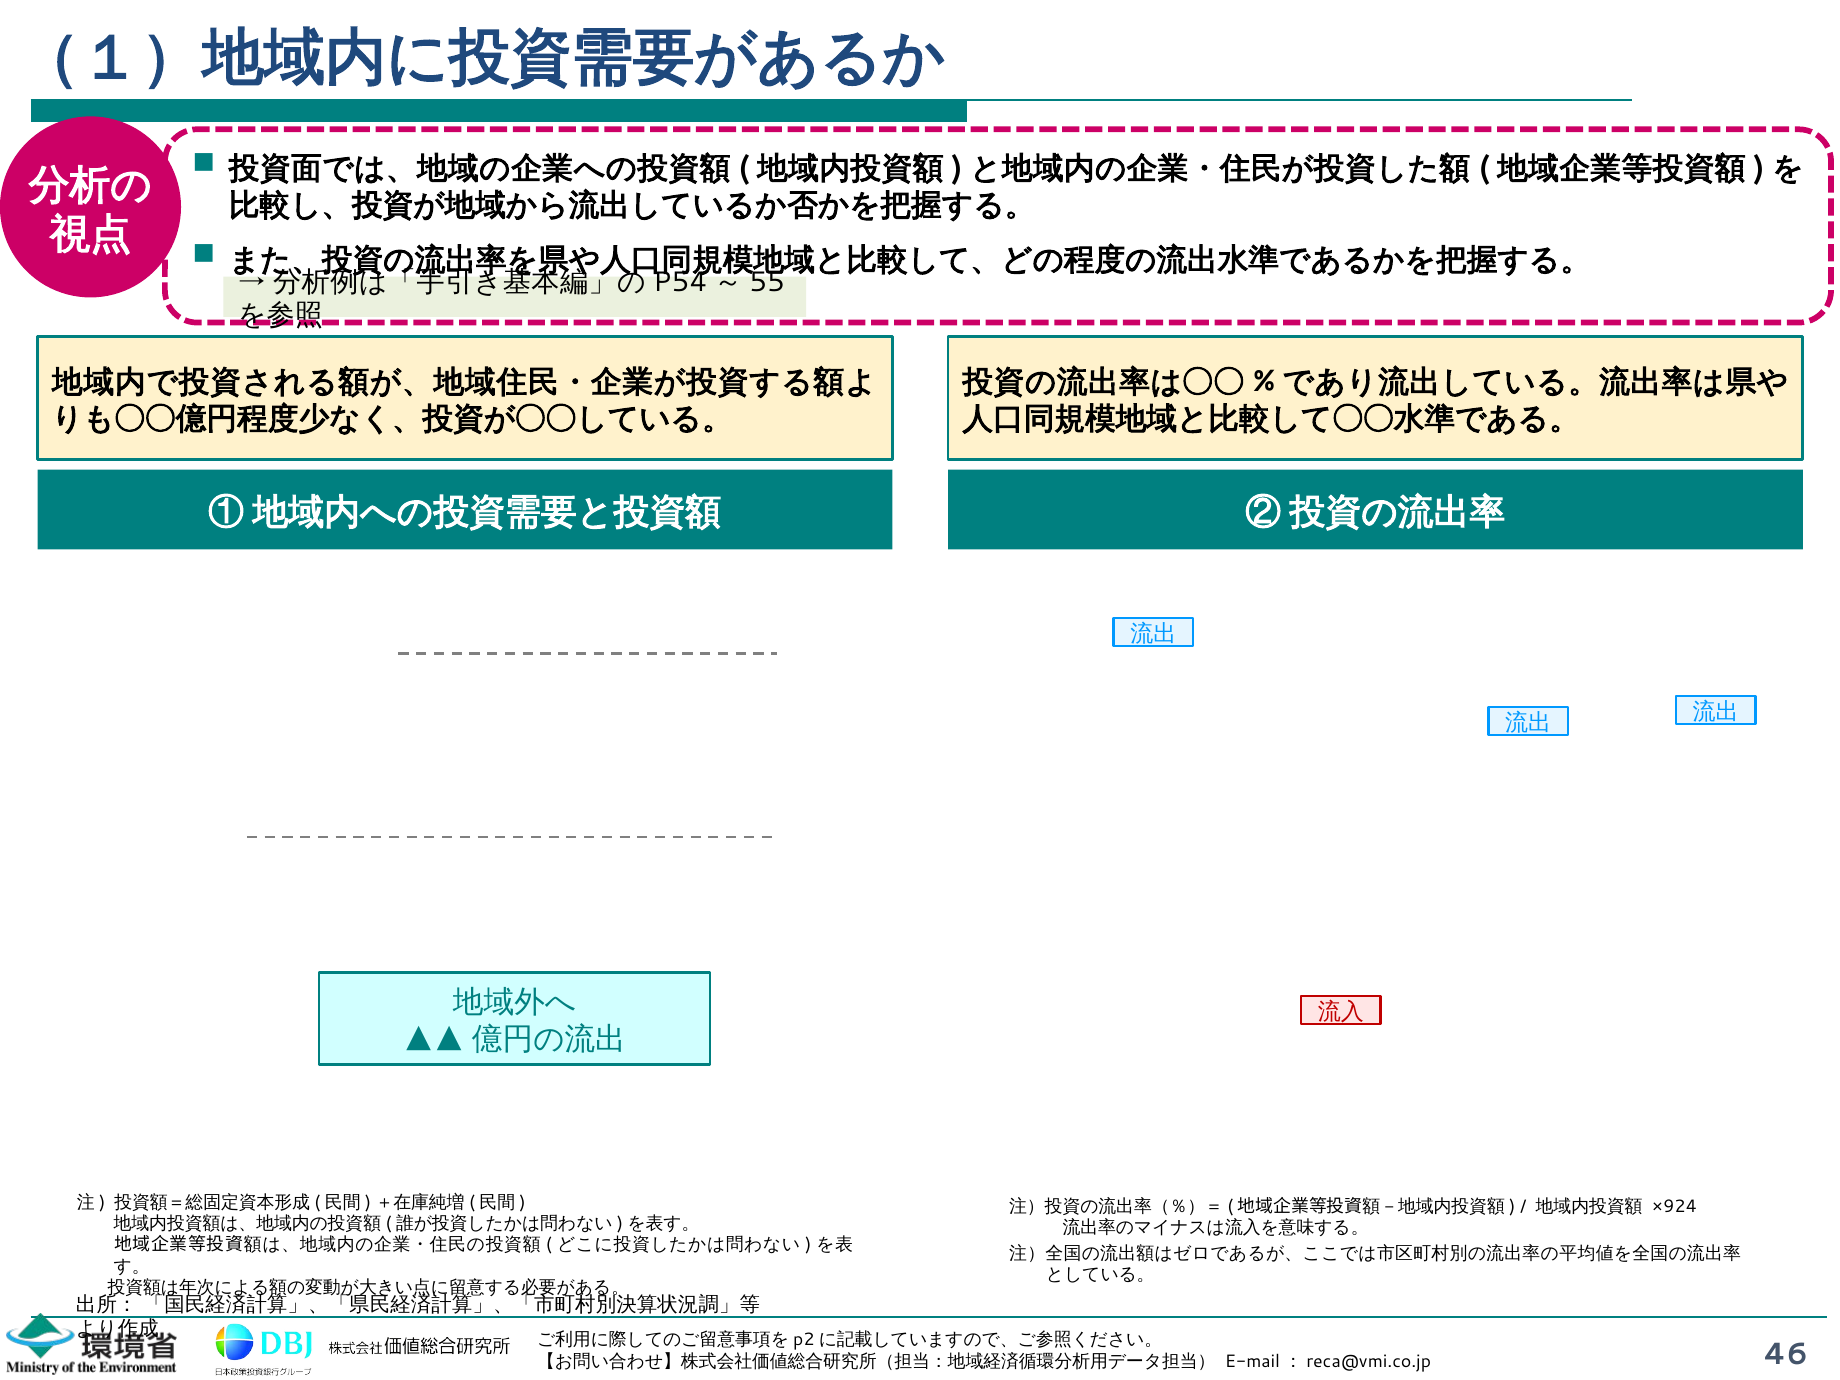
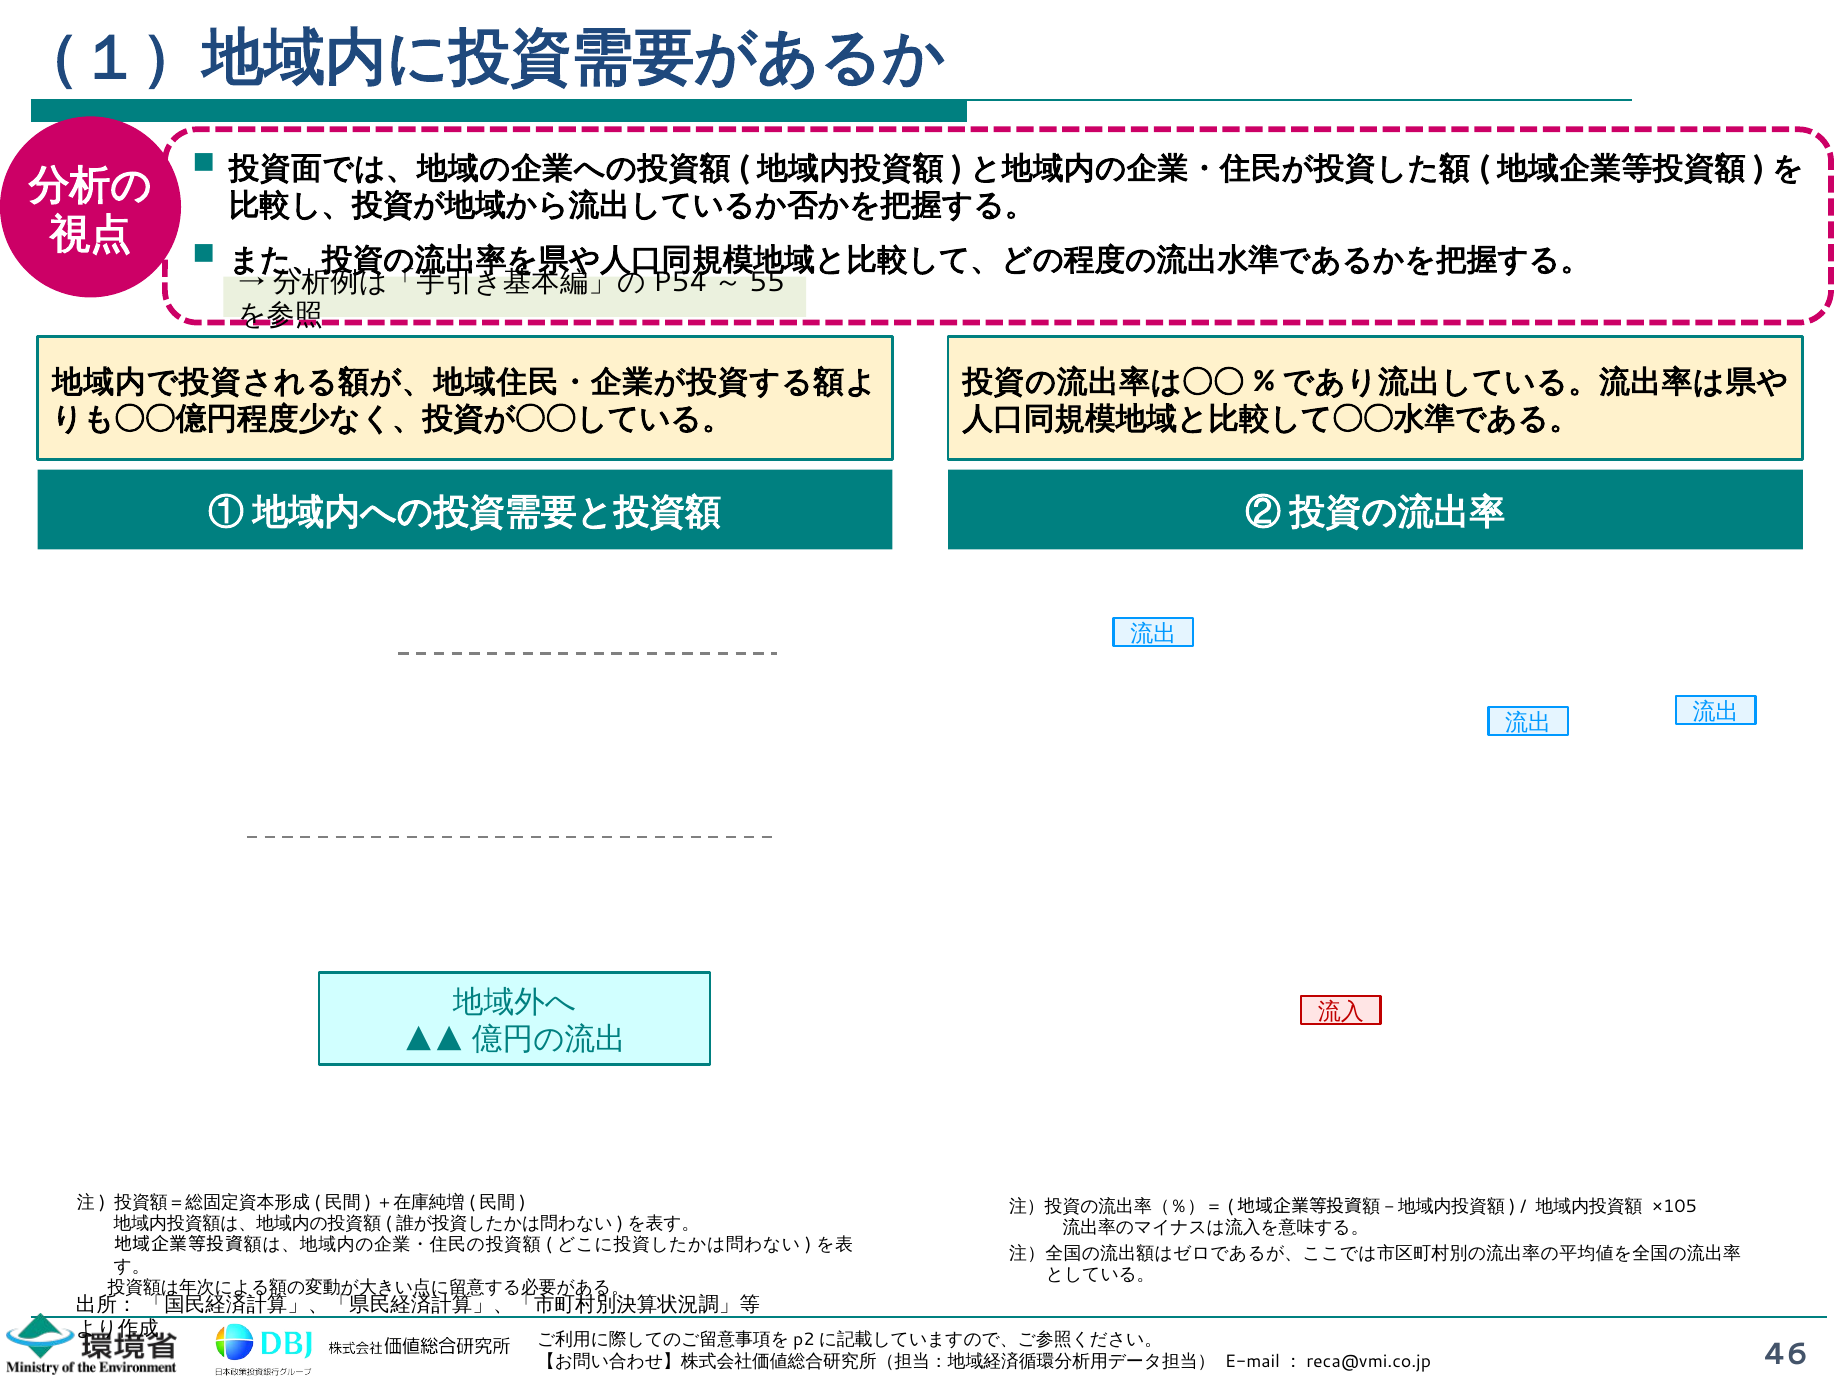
×924: ×924 -> ×105 (1674, 1206)
